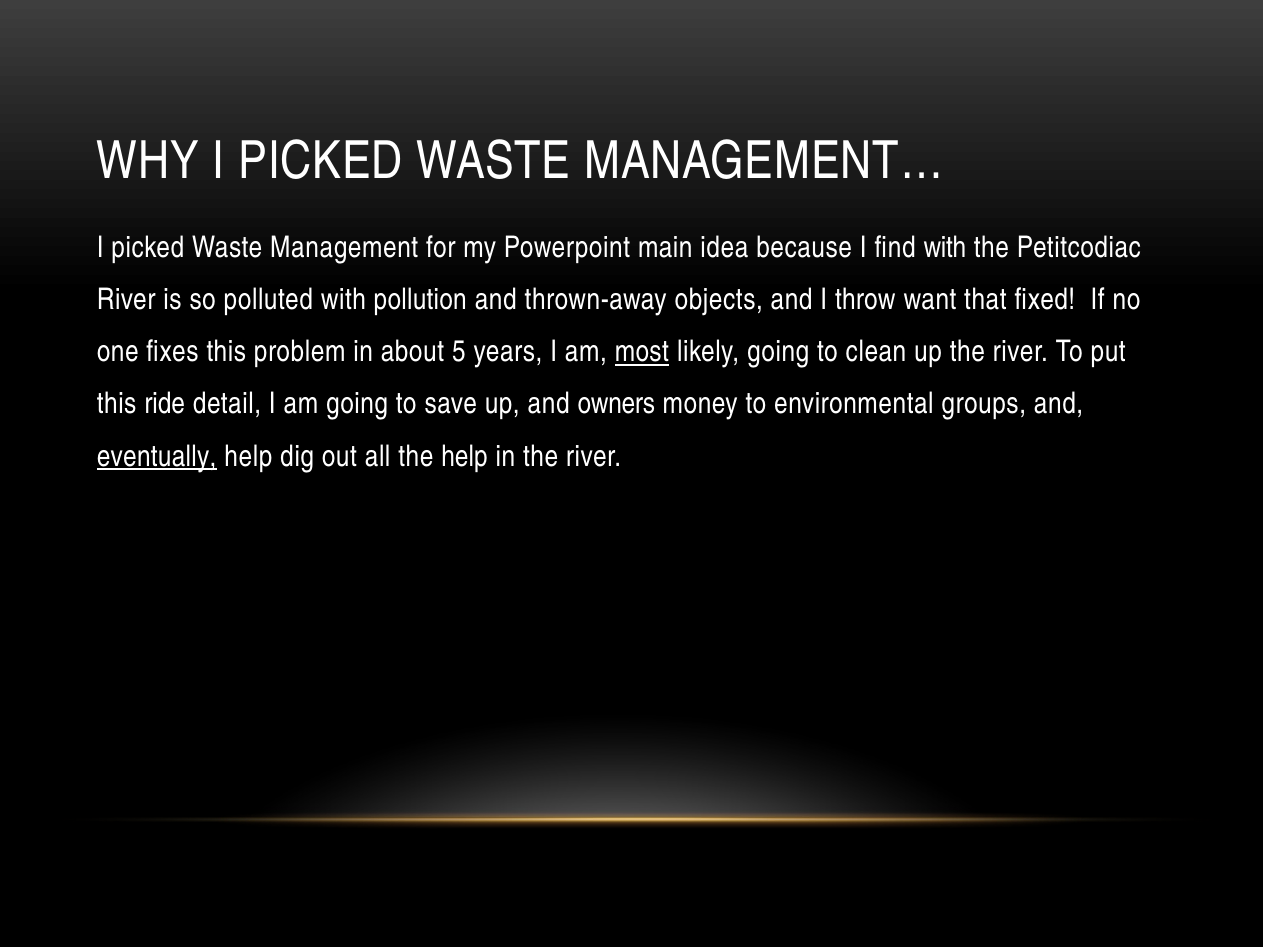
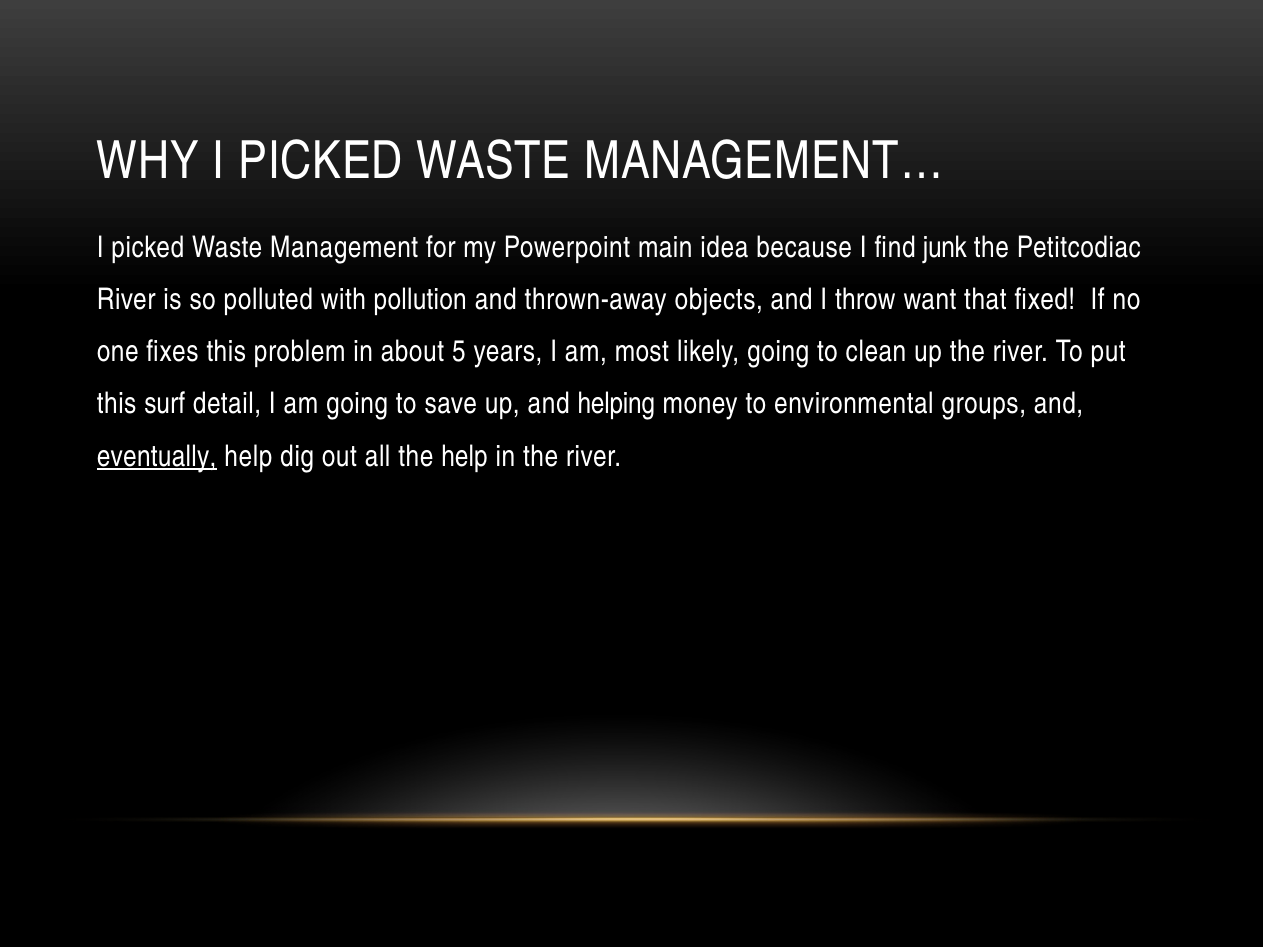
find with: with -> junk (945, 247)
most underline: present -> none (642, 352)
ride: ride -> surf (165, 404)
owners: owners -> helping (616, 404)
